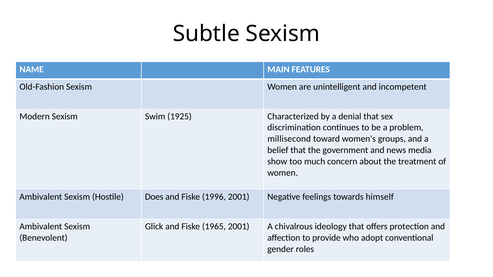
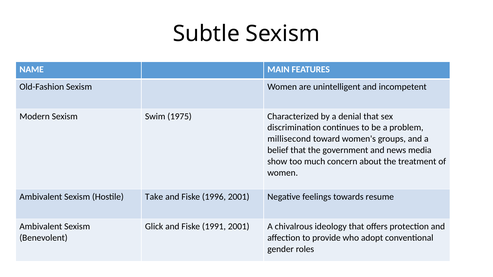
1925: 1925 -> 1975 (180, 116)
Does: Does -> Take (154, 197)
himself: himself -> resume (380, 197)
1965: 1965 -> 1991 (214, 227)
